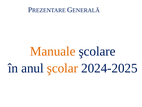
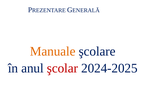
şcolar colour: orange -> red (62, 68)
